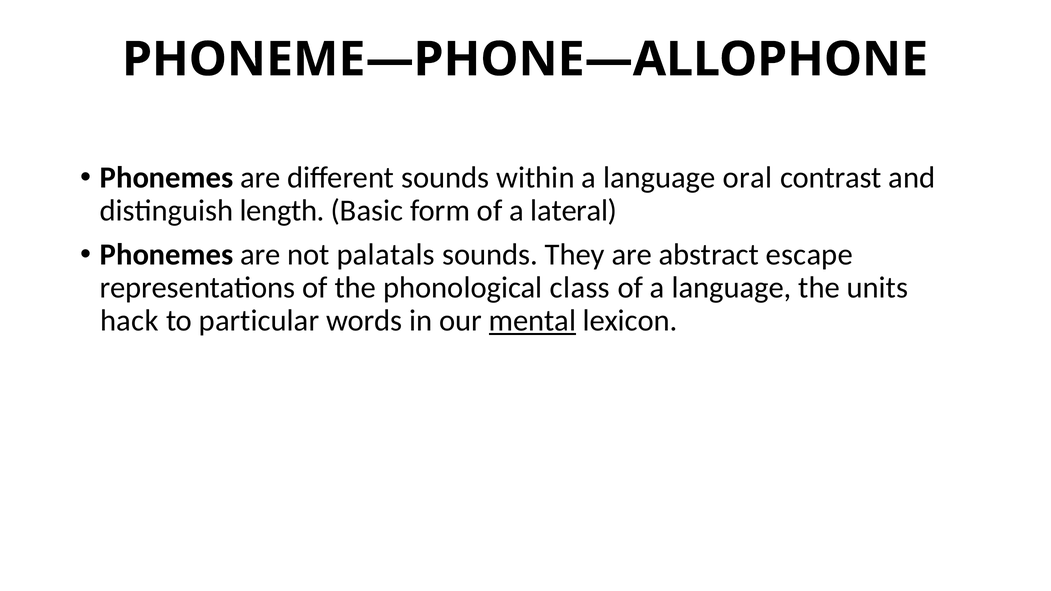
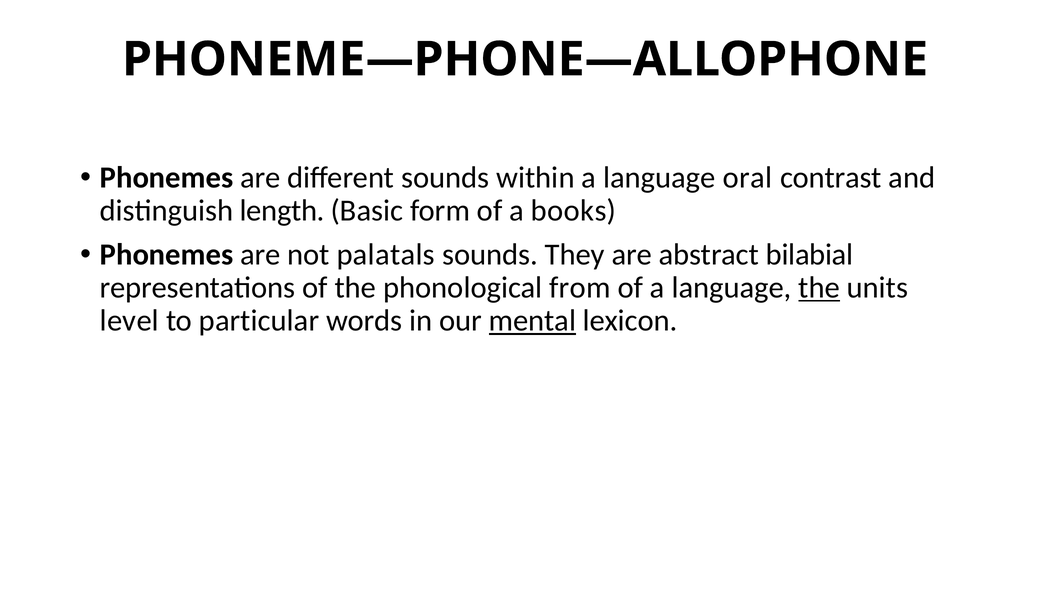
lateral: lateral -> books (574, 211)
escape: escape -> bilabial (810, 255)
class: class -> from (580, 288)
the underline: none -> present (819, 288)
hack: hack -> level (129, 321)
